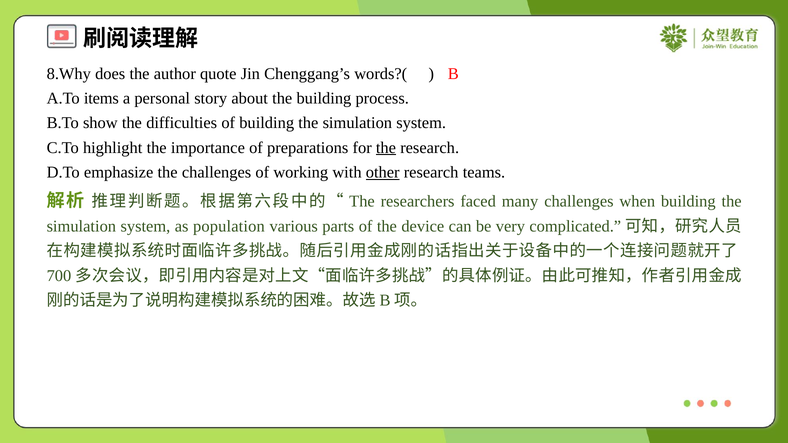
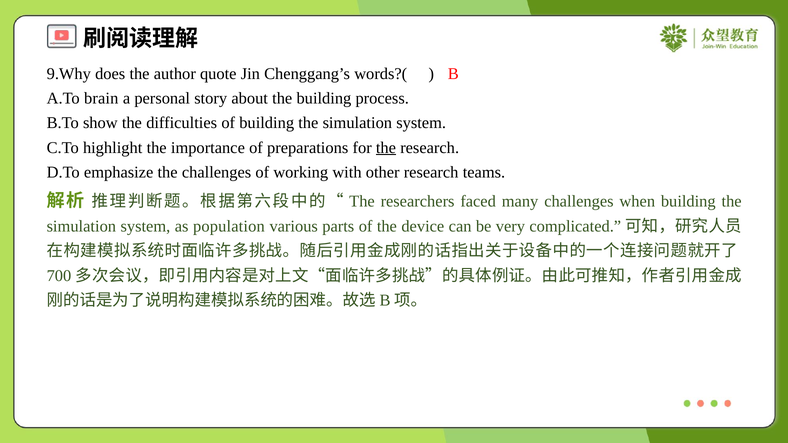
8.Why: 8.Why -> 9.Why (69, 74)
items: items -> brain (101, 98)
other underline: present -> none (383, 172)
